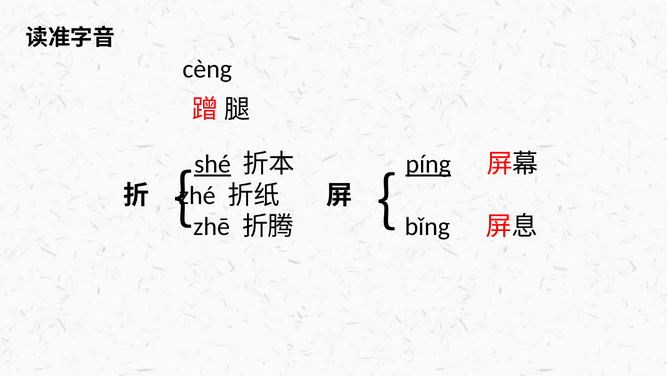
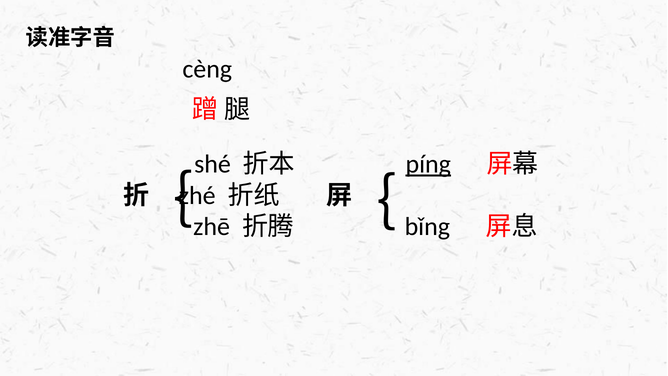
shé underline: present -> none (213, 164)
